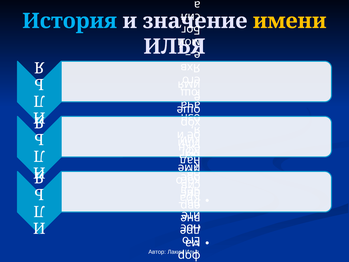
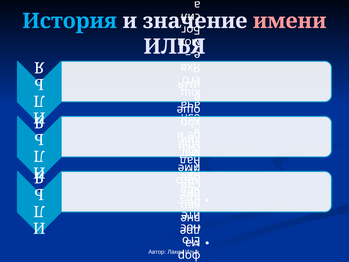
имени colour: yellow -> pink (290, 21)
